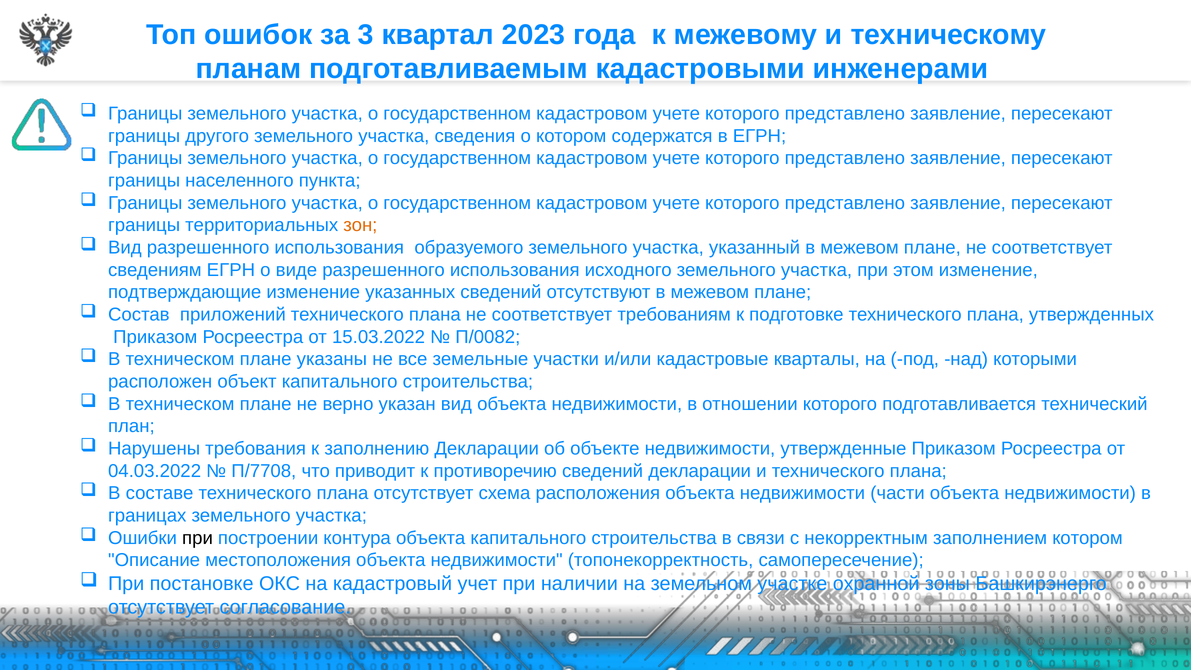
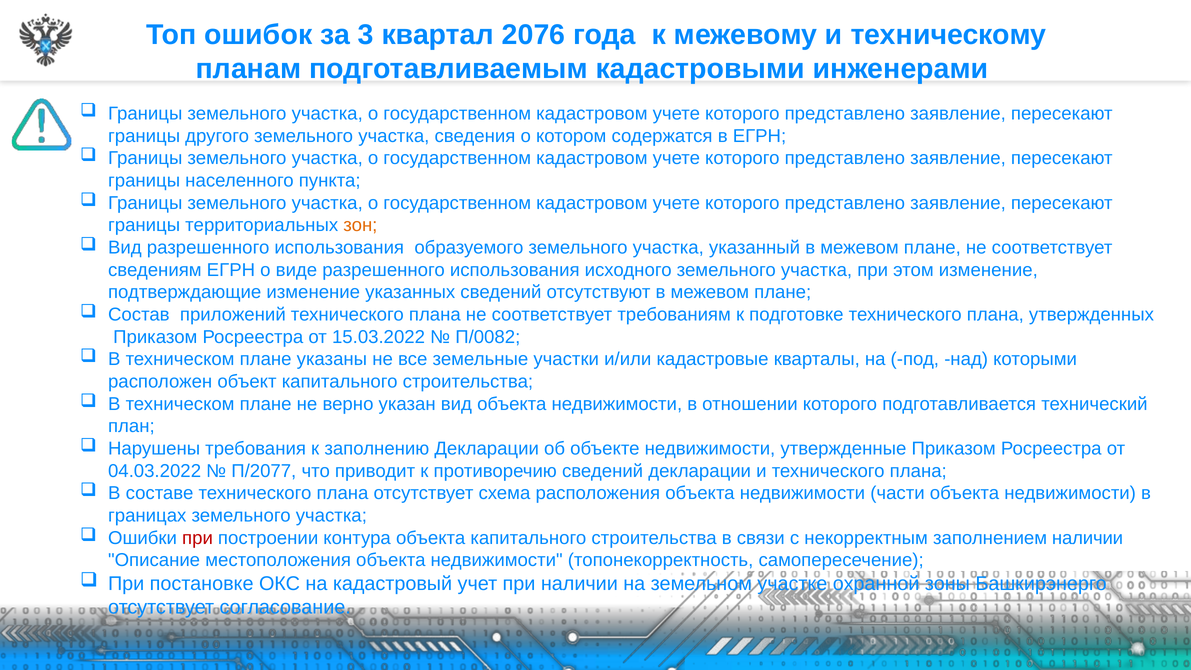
2023: 2023 -> 2076 (534, 35)
П/7708: П/7708 -> П/2077 (264, 471)
при colour: black -> red (198, 538)
заполнением котором: котором -> наличии (1088, 538)
